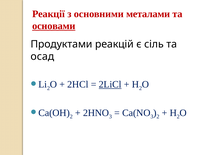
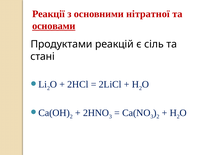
металами: металами -> нітратної (148, 14)
осад: осад -> стані (43, 57)
2LiCl underline: present -> none (110, 84)
